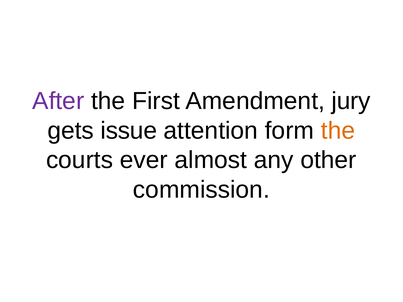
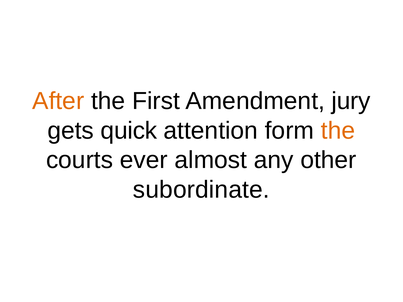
After colour: purple -> orange (58, 101)
issue: issue -> quick (129, 131)
commission: commission -> subordinate (201, 190)
